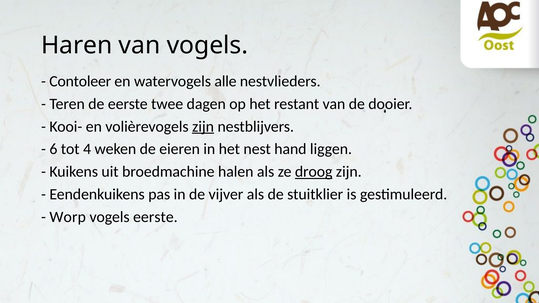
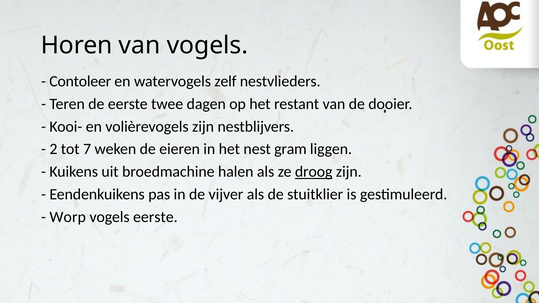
Haren: Haren -> Horen (77, 45)
alle: alle -> zelf (225, 81)
zijn underline: present -> none (203, 127)
6: 6 -> 2 (53, 149)
4: 4 -> 7 (87, 149)
hand: hand -> gram (290, 149)
